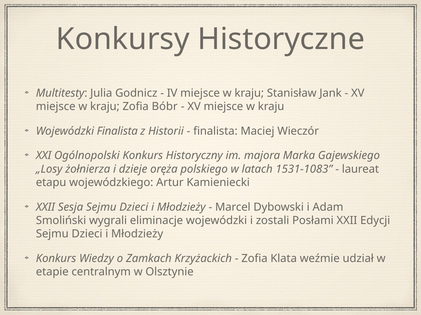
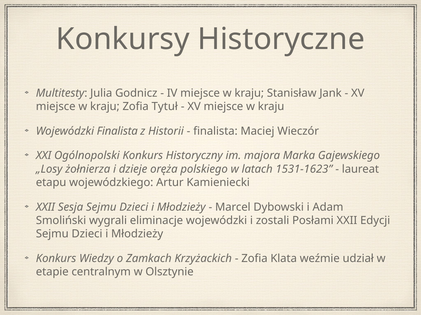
Bóbr: Bóbr -> Tytuł (165, 107)
1531-1083: 1531-1083 -> 1531-1623 (304, 169)
